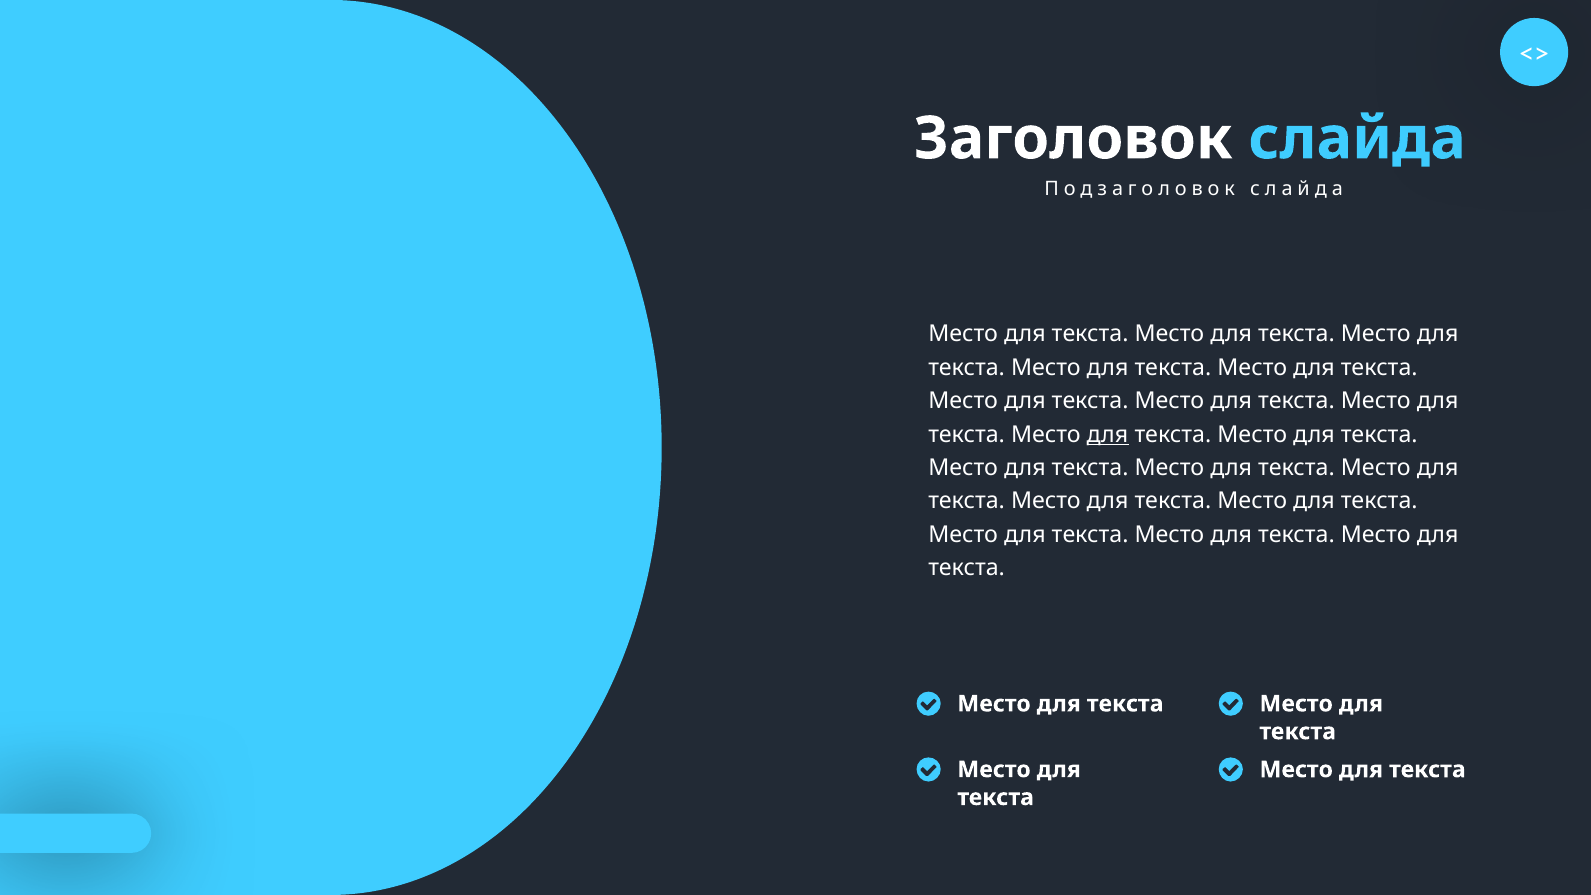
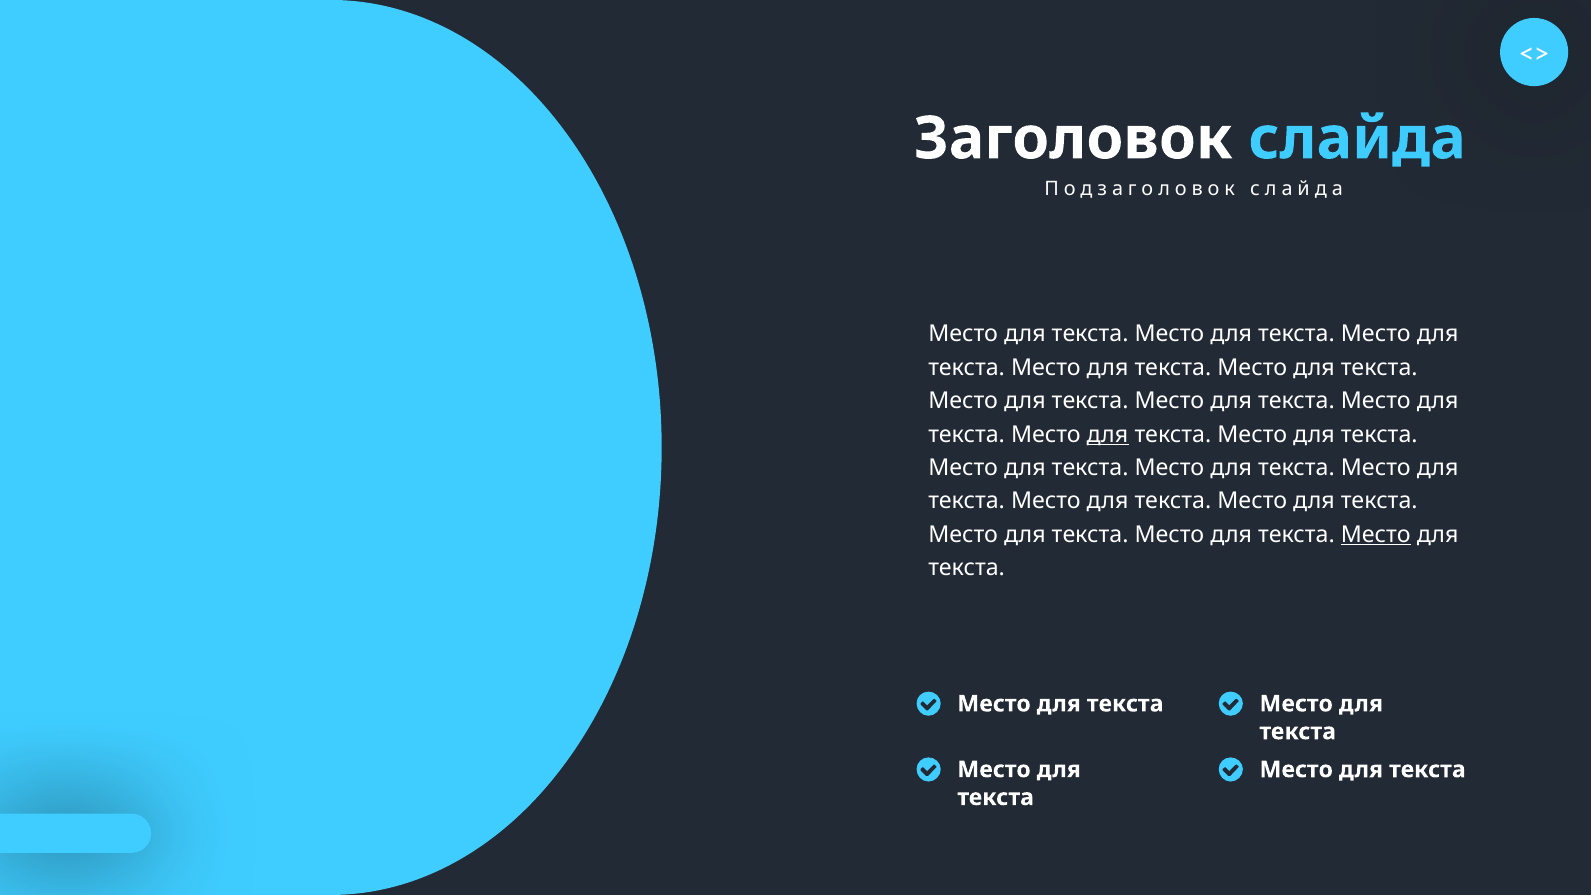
Место underline: none -> present (1376, 535)
